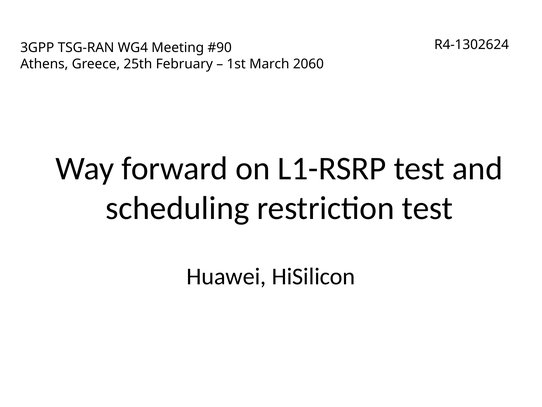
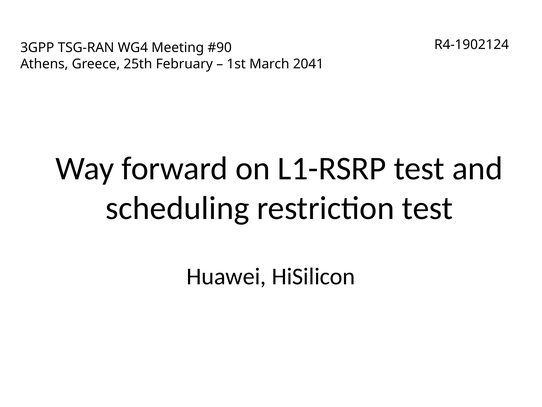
R4-1302624: R4-1302624 -> R4-1902124 (472, 45)
2060: 2060 -> 2041 (308, 64)
